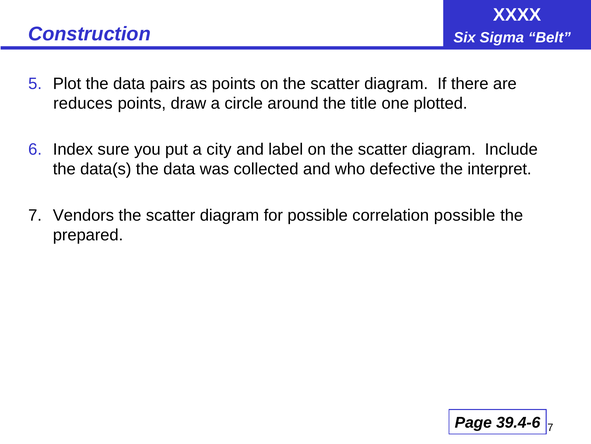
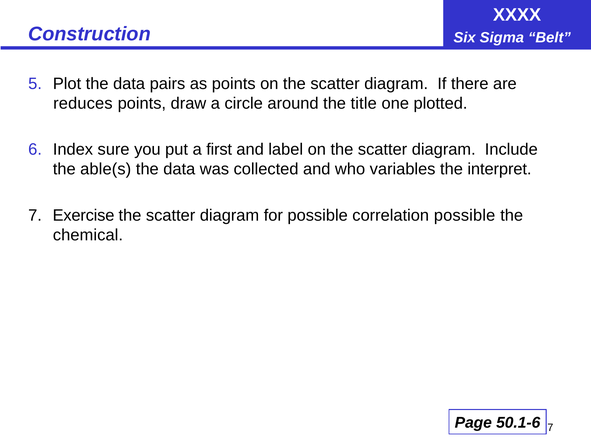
city: city -> first (219, 149)
data(s: data(s -> able(s (106, 169)
defective: defective -> variables (403, 169)
Vendors: Vendors -> Exercise (84, 215)
prepared: prepared -> chemical (88, 235)
39.4-6: 39.4-6 -> 50.1-6 (518, 422)
